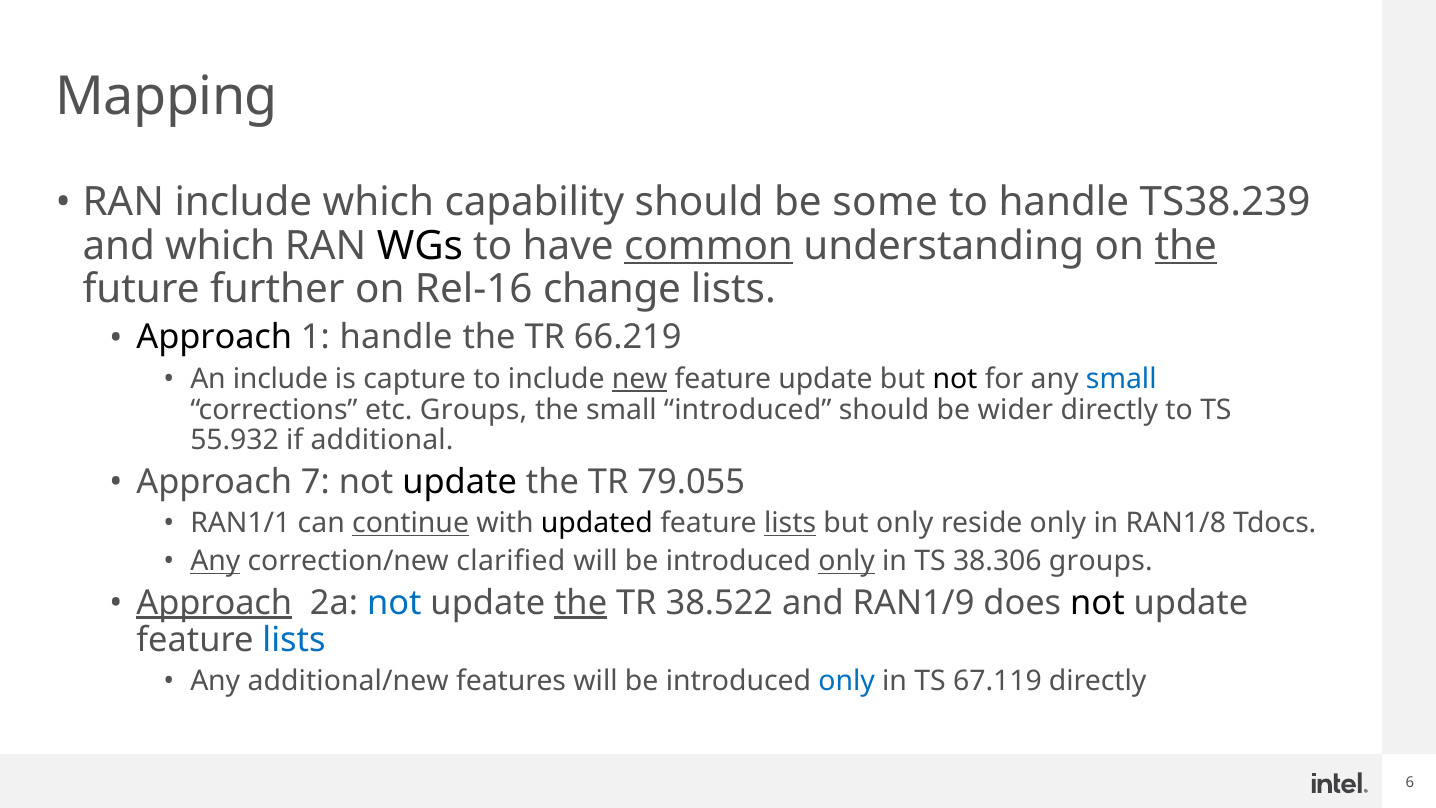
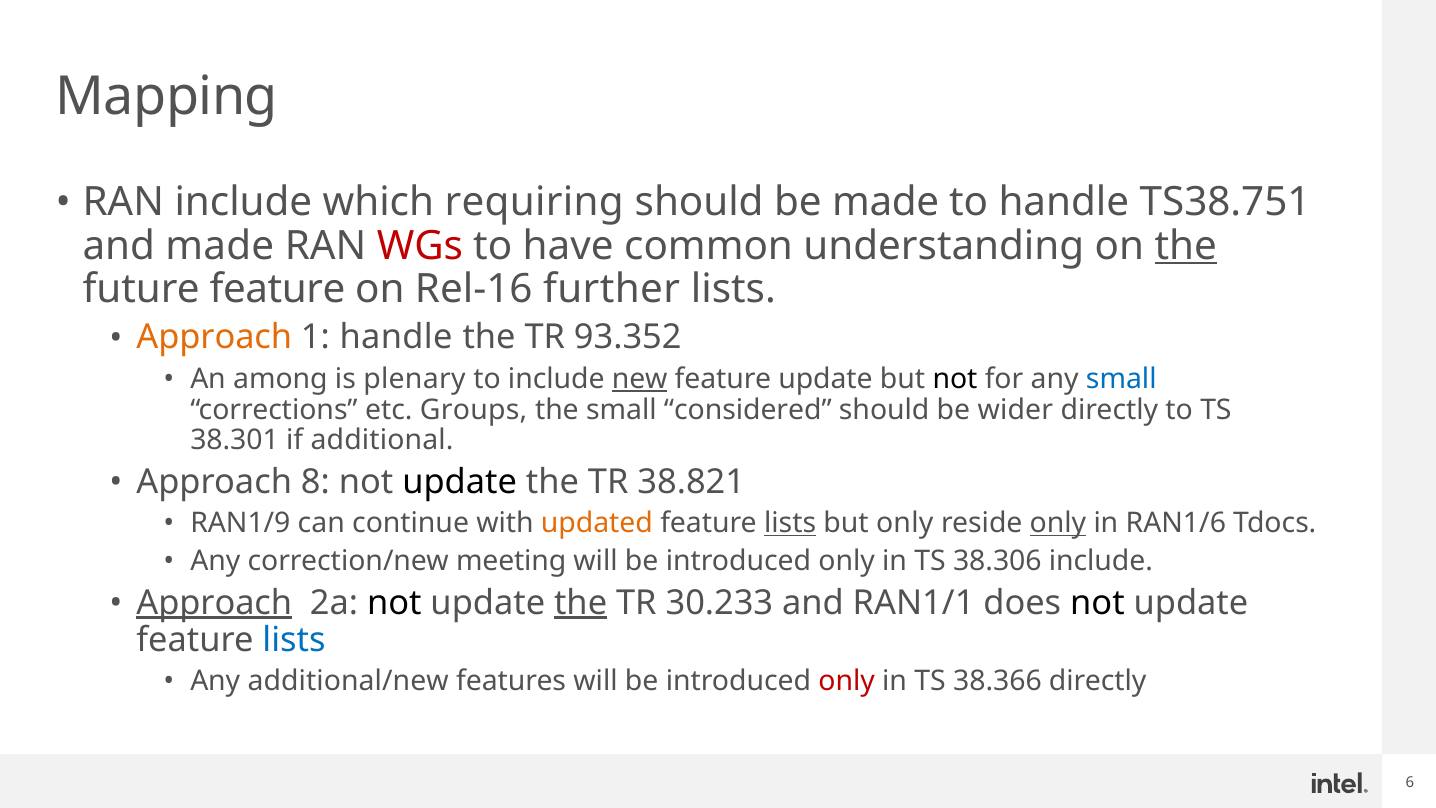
capability: capability -> requiring (534, 202)
be some: some -> made (886, 202)
TS38.239: TS38.239 -> TS38.751 (1225, 202)
and which: which -> made (220, 246)
WGs colour: black -> red (420, 246)
common underline: present -> none (709, 246)
future further: further -> feature (278, 289)
change: change -> further (612, 289)
Approach colour: black -> orange (214, 337)
66.219: 66.219 -> 93.352 (628, 337)
An include: include -> among (280, 379)
capture: capture -> plenary (414, 379)
small introduced: introduced -> considered (748, 410)
55.932: 55.932 -> 38.301 (235, 440)
7: 7 -> 8 (315, 482)
79.055: 79.055 -> 38.821 (691, 482)
RAN1/1: RAN1/1 -> RAN1/9 (240, 523)
continue underline: present -> none (411, 523)
updated colour: black -> orange (597, 523)
only underline: none -> present (1058, 523)
RAN1/8: RAN1/8 -> RAN1/6 (1176, 523)
Any underline: present -> none (215, 561)
clarified: clarified -> meeting (511, 561)
only underline: present -> none (847, 561)
38.306 groups: groups -> include (1101, 561)
not colour: blue -> black (394, 602)
38.522: 38.522 -> 30.233 (719, 602)
RAN1/9: RAN1/9 -> RAN1/1 (914, 602)
only colour: blue -> red (847, 681)
67.119: 67.119 -> 38.366 (997, 681)
